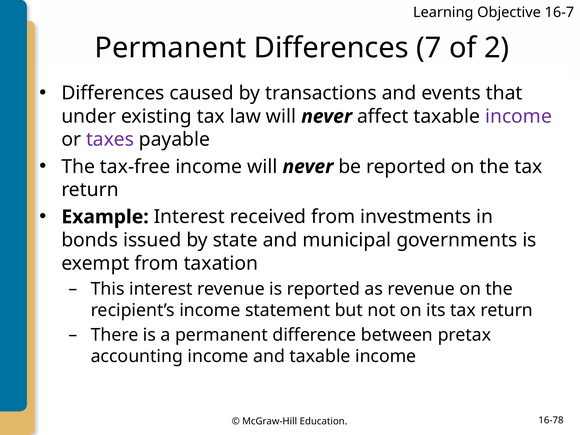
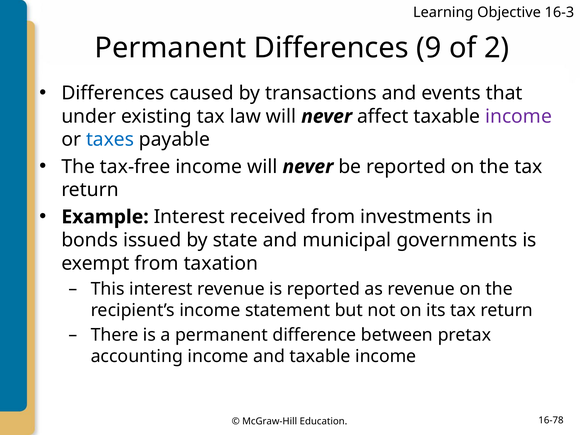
16-7: 16-7 -> 16-3 (559, 12)
7: 7 -> 9 (429, 48)
taxes colour: purple -> blue (110, 140)
